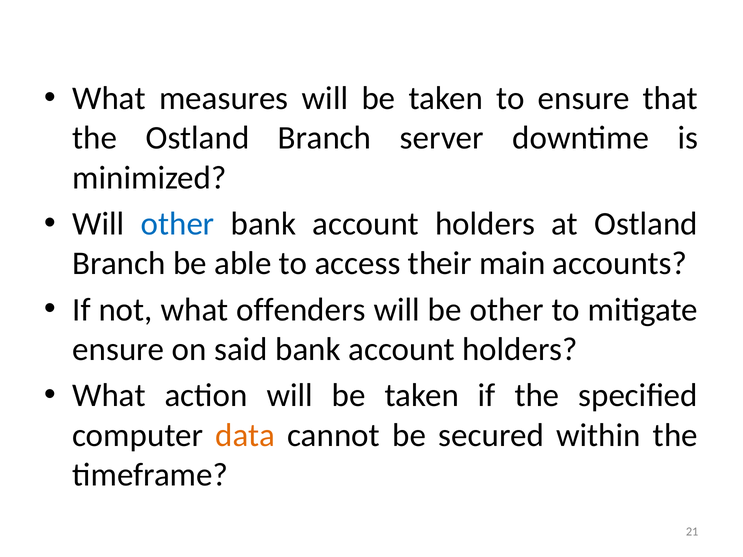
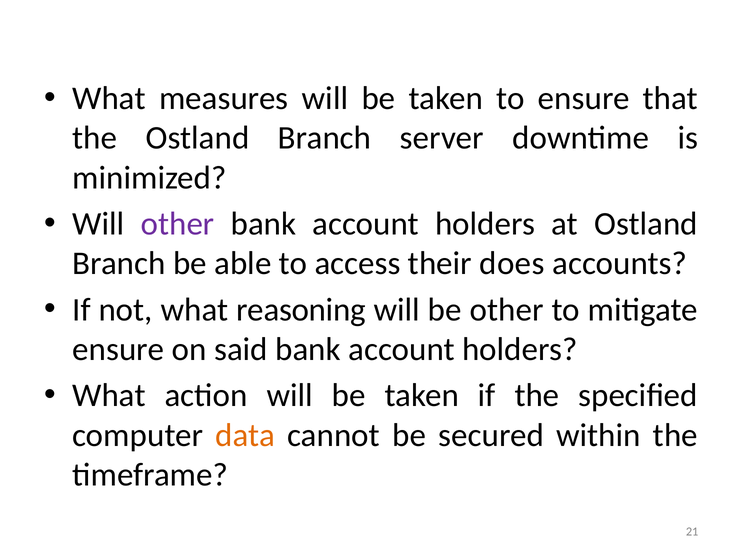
other colour: blue -> purple (178, 224)
main: main -> does (512, 264)
offenders: offenders -> reasoning (301, 310)
